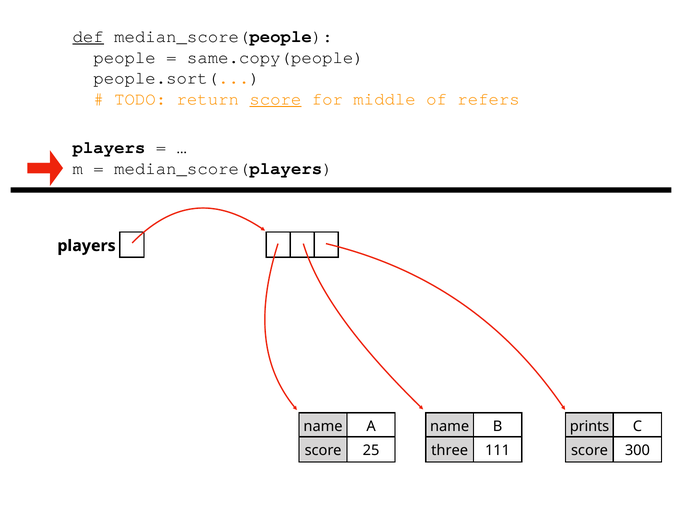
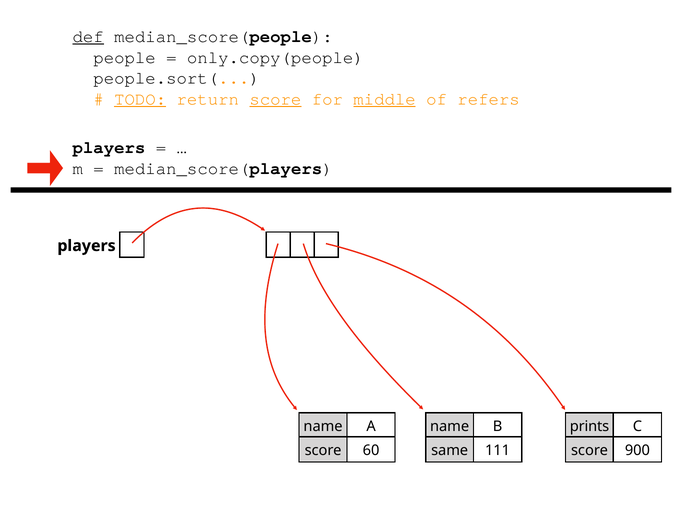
same.copy(people: same.copy(people -> only.copy(people (275, 57)
TODO underline: none -> present (140, 99)
middle underline: none -> present (385, 99)
25: 25 -> 60 (371, 450)
three: three -> same (450, 450)
300: 300 -> 900 (637, 450)
